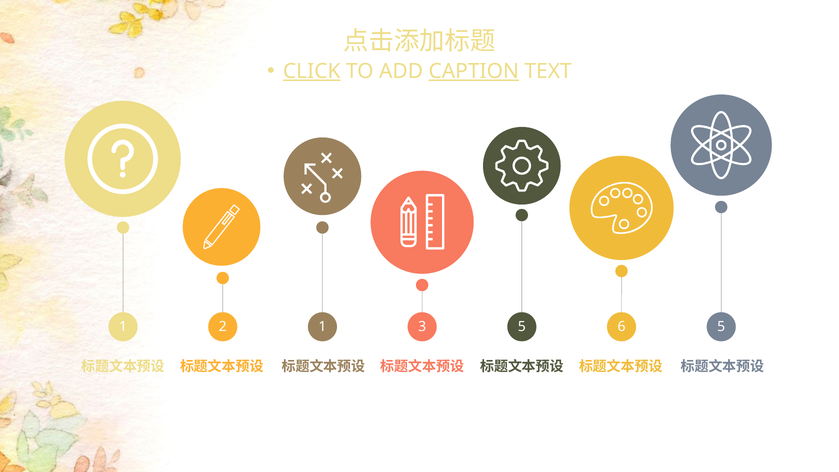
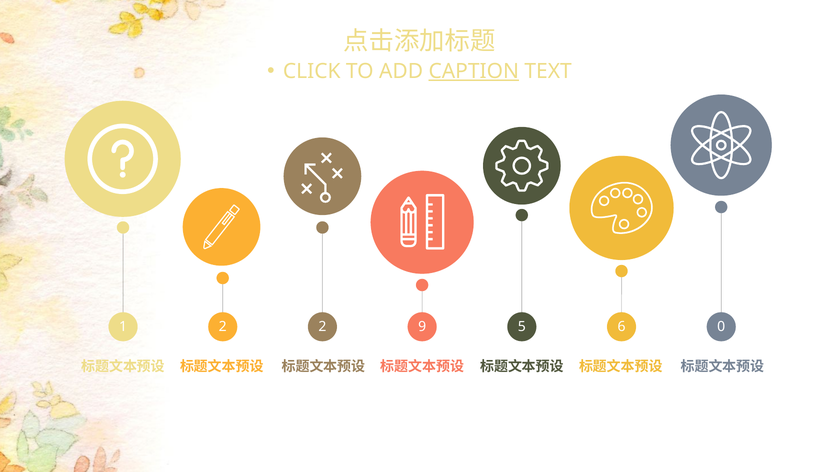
CLICK underline: present -> none (312, 71)
2 1: 1 -> 2 (322, 326)
3: 3 -> 9 (422, 326)
6 5: 5 -> 0 (721, 326)
